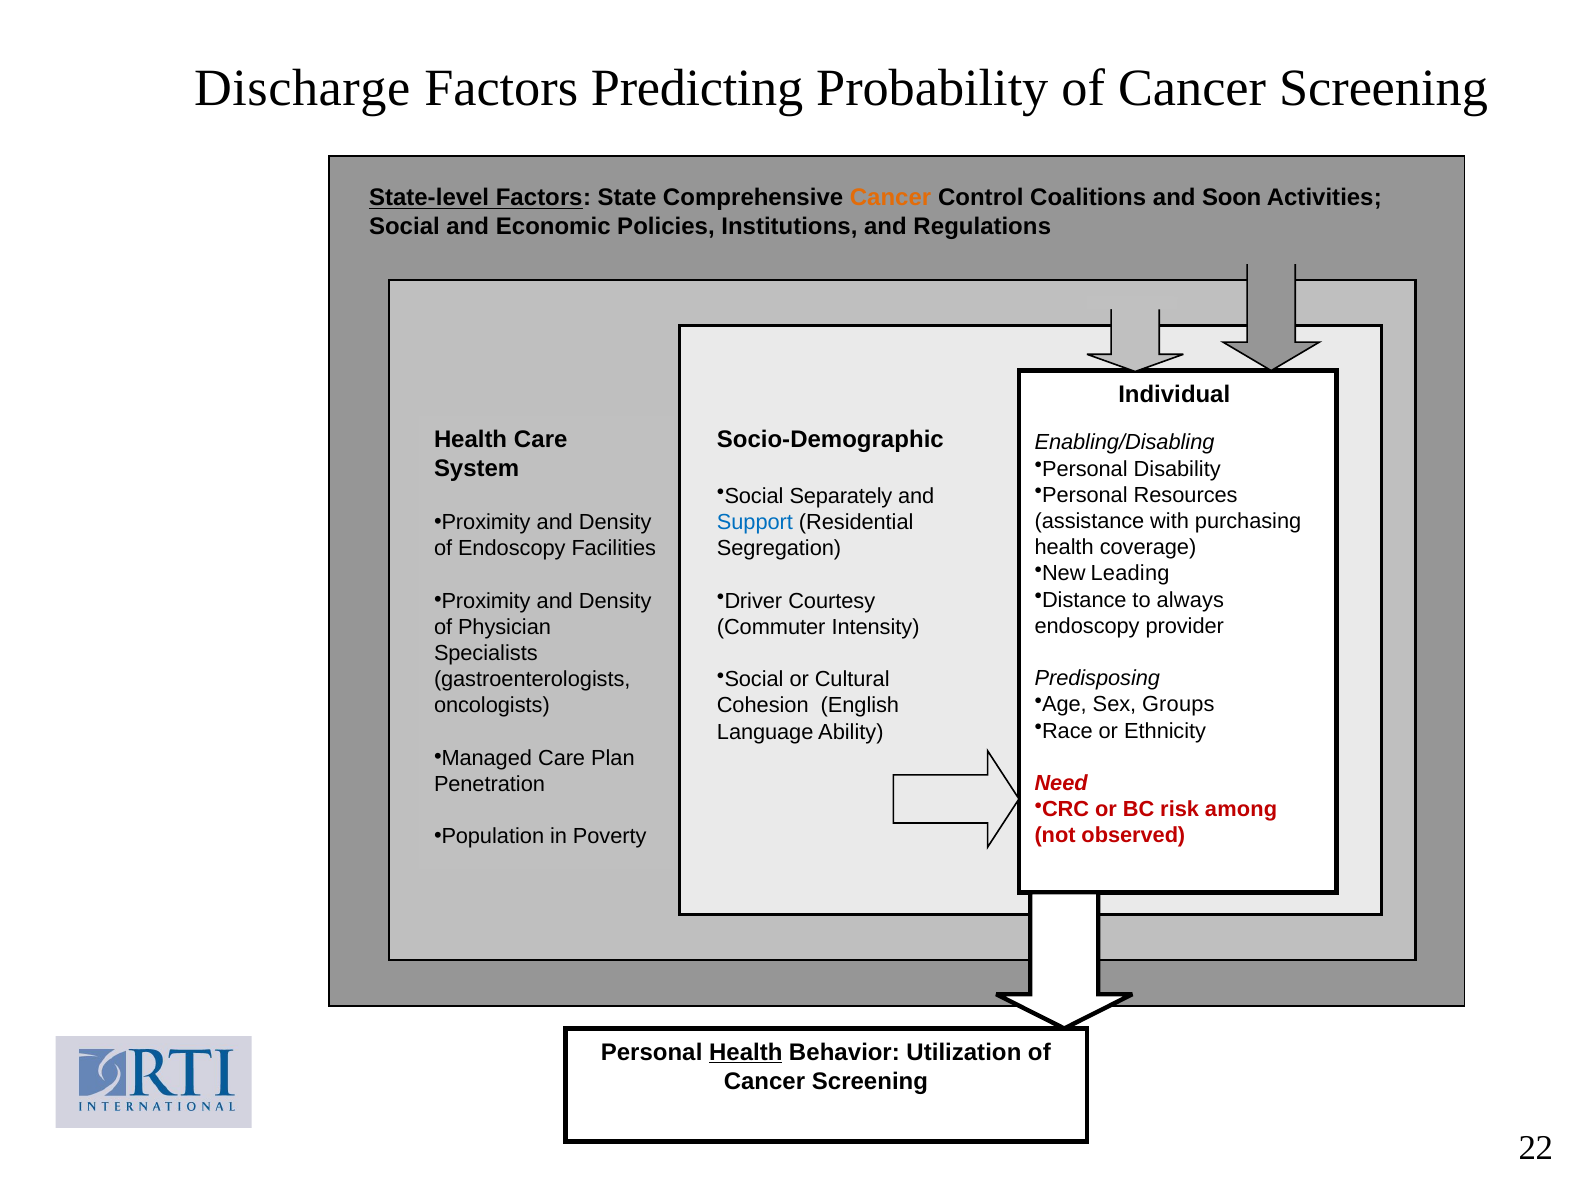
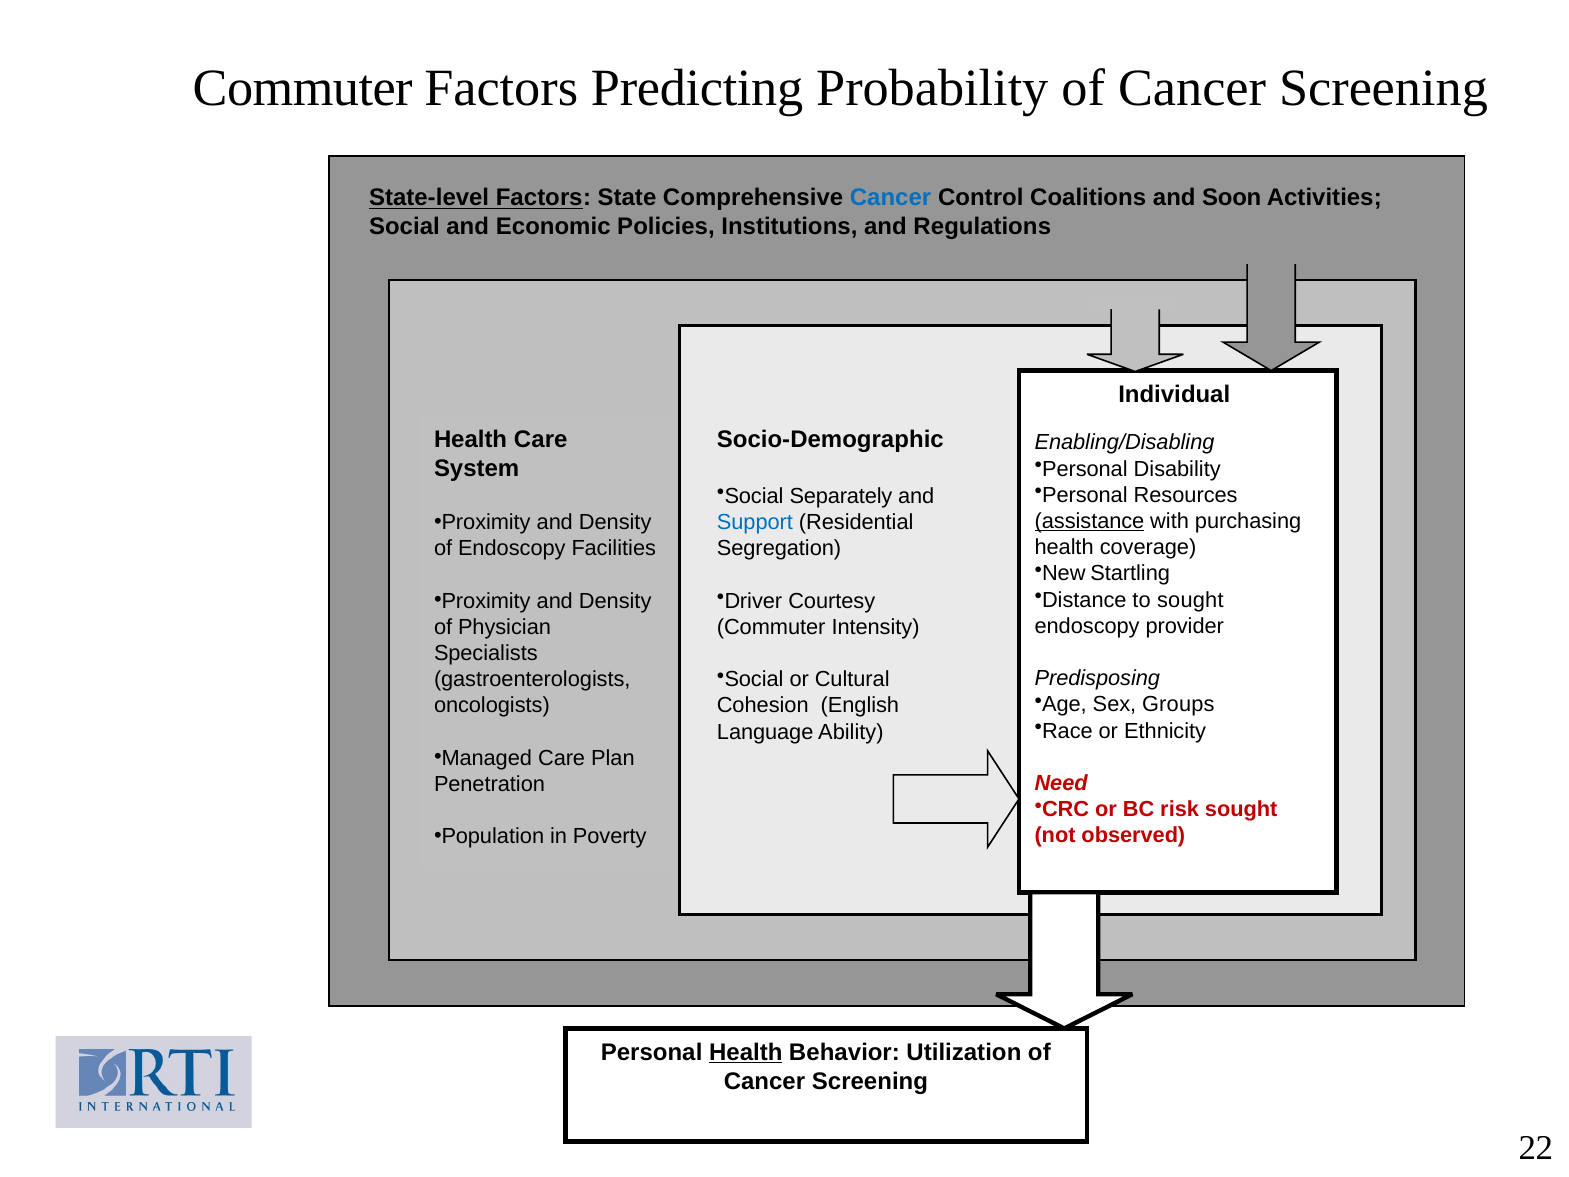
Discharge: Discharge -> Commuter (303, 88)
Cancer colour: orange -> blue (891, 198)
assistance underline: none -> present (1090, 521)
Leading: Leading -> Startling (1130, 574)
to always: always -> sought (1190, 600)
risk among: among -> sought (1241, 809)
